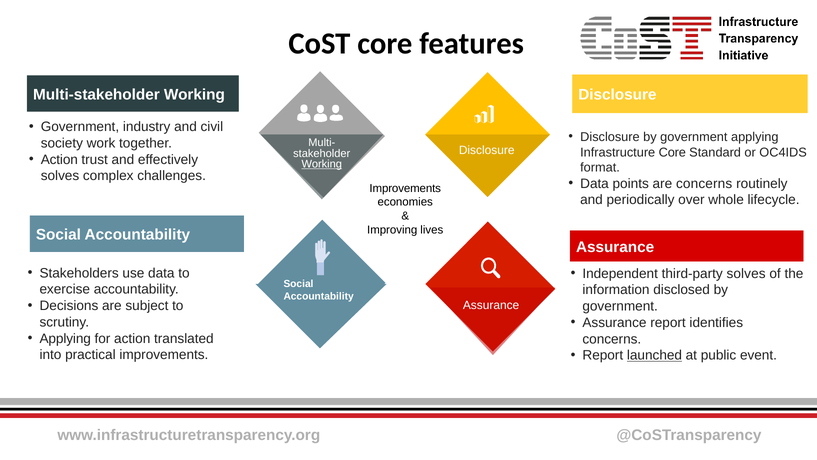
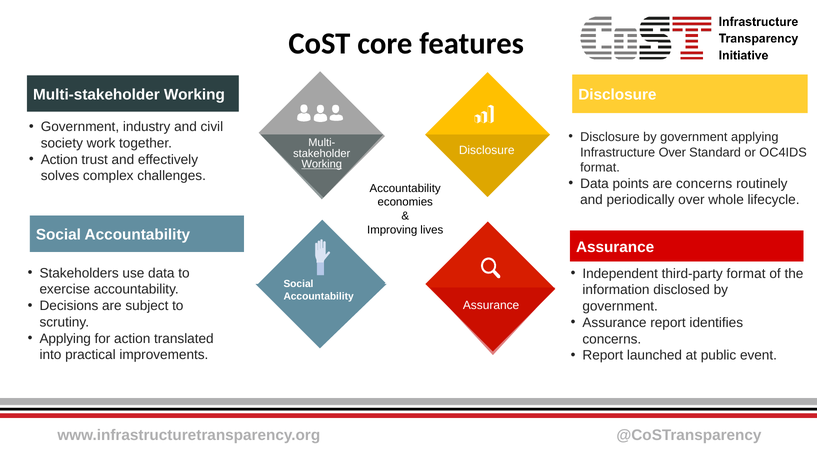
Infrastructure Core: Core -> Over (672, 152)
Improvements: Improvements -> Accountability (405, 188)
third-party solves: solves -> format (746, 273)
launched underline: present -> none (654, 355)
